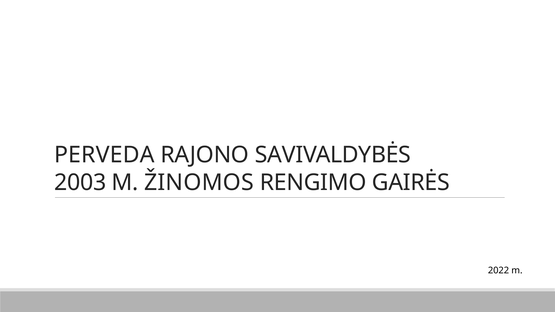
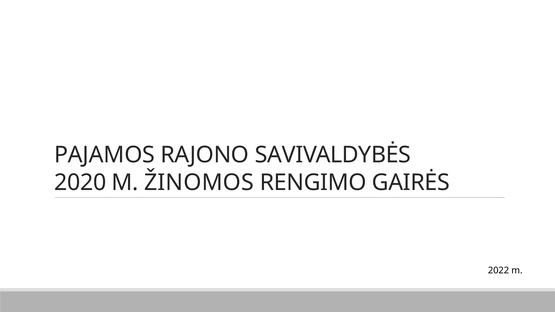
PERVEDA: PERVEDA -> PAJAMOS (105, 155)
2003: 2003 -> 2020 (80, 183)
